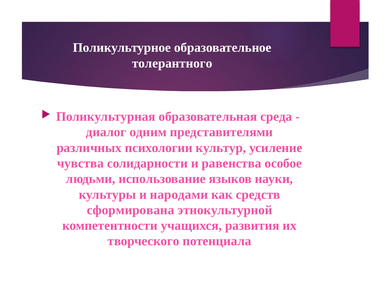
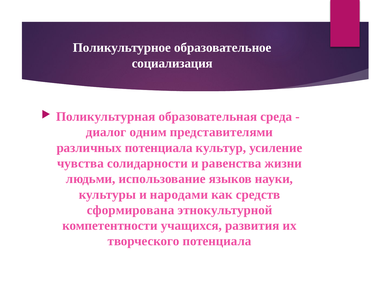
толерантного: толерантного -> социализация (172, 63)
различных психологии: психологии -> потенциала (159, 148)
особое: особое -> жизни (283, 164)
